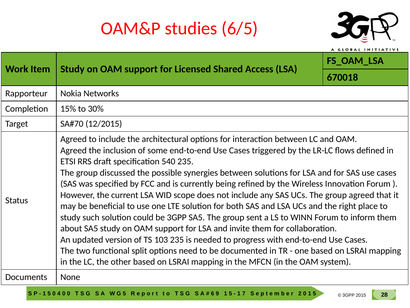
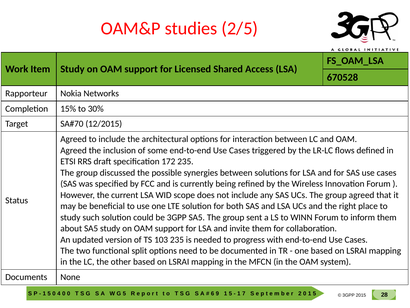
6/5: 6/5 -> 2/5 (240, 28)
670018: 670018 -> 670528 (342, 77)
540: 540 -> 172 (168, 161)
